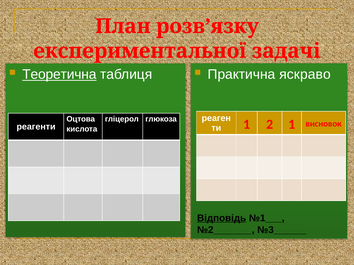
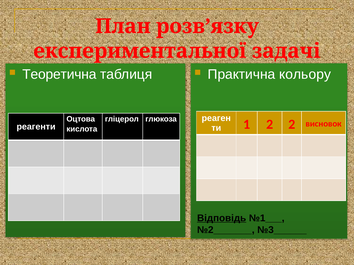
Теоретична underline: present -> none (59, 75)
яскраво: яскраво -> кольору (305, 75)
2 1: 1 -> 2 (292, 125)
